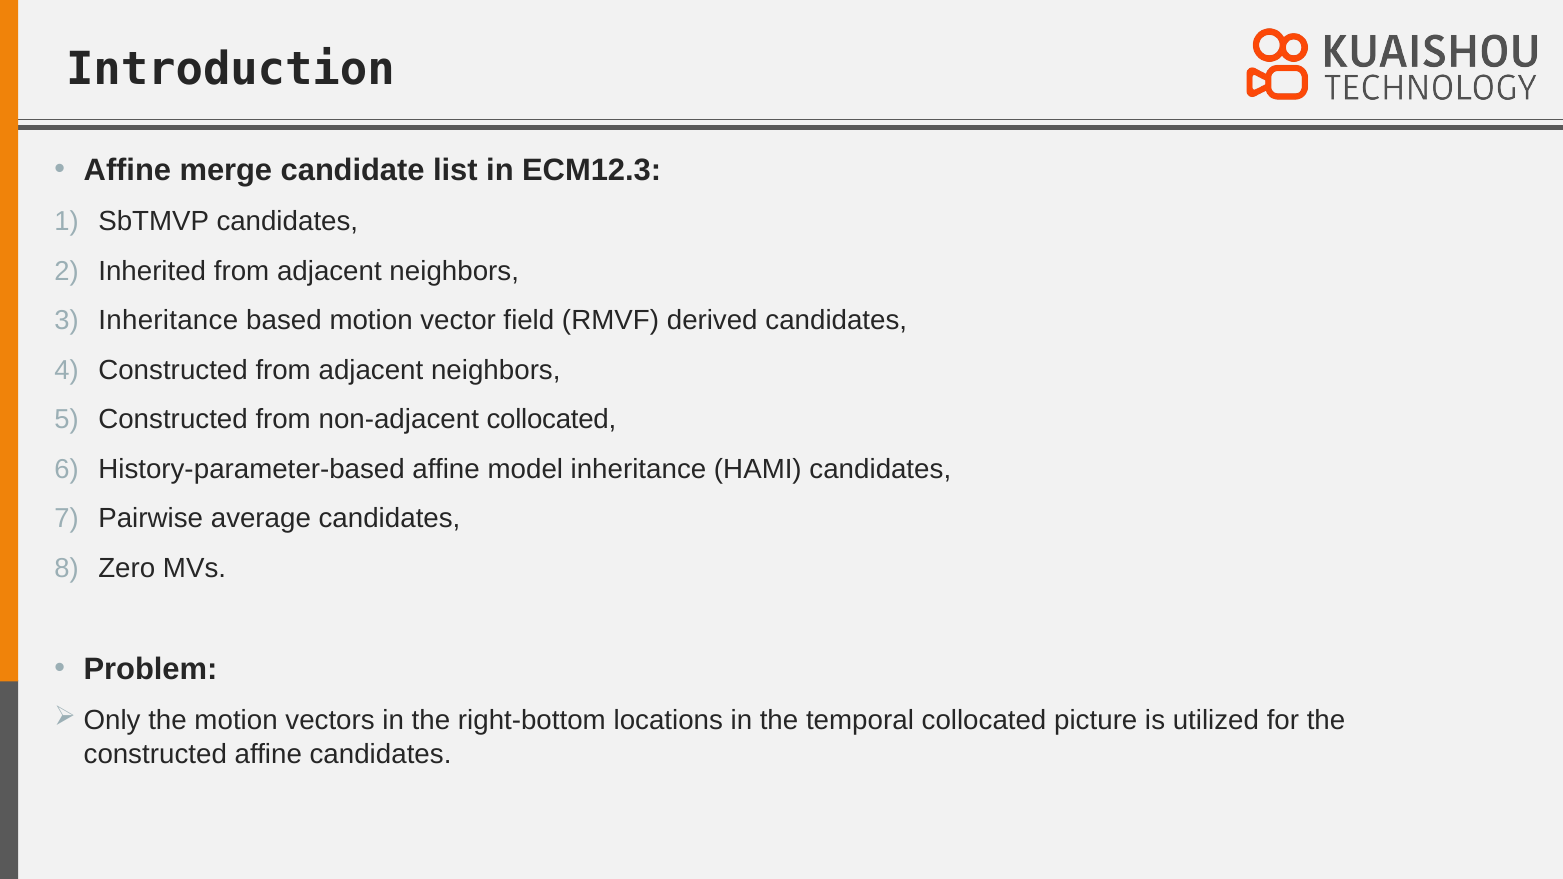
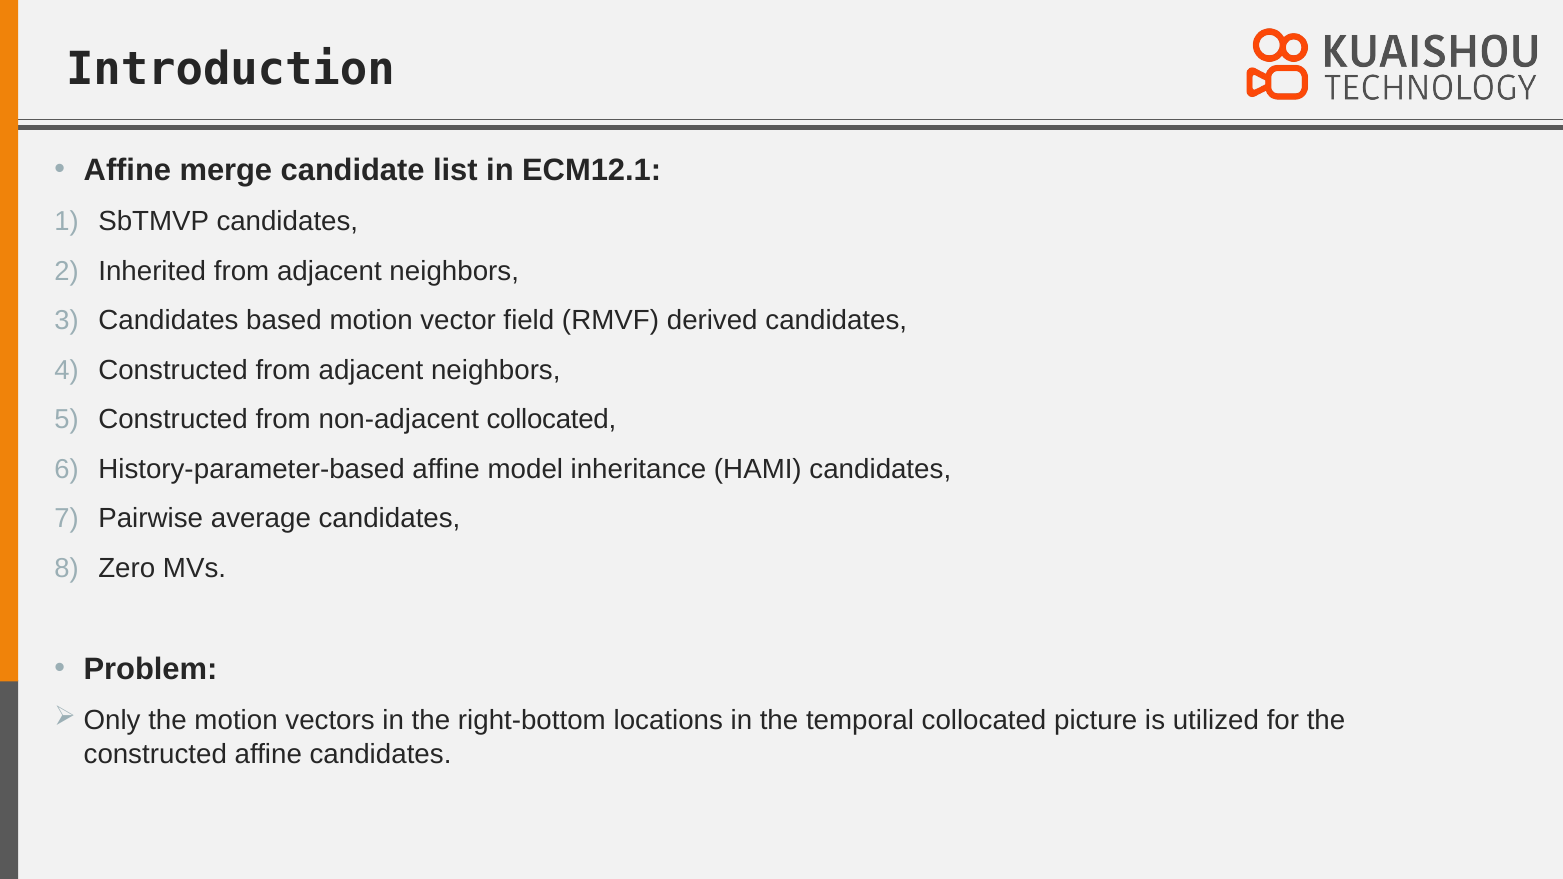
ECM12.3: ECM12.3 -> ECM12.1 (592, 171)
Inheritance: Inheritance -> Candidates (168, 321)
